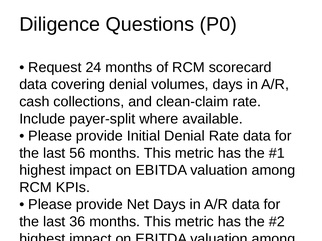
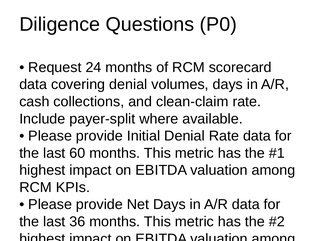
56: 56 -> 60 (77, 153)
